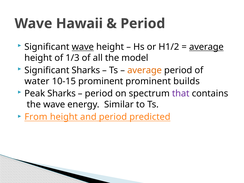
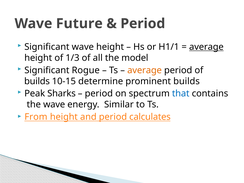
Hawaii: Hawaii -> Future (79, 24)
wave underline: present -> none (83, 47)
H1/2: H1/2 -> H1/1 (169, 47)
Significant Sharks: Sharks -> Rogue (86, 70)
water: water -> builds (37, 81)
10-15 prominent: prominent -> determine (101, 81)
that colour: purple -> blue (181, 94)
predicted: predicted -> calculates (150, 117)
